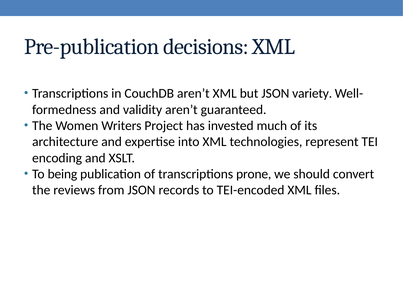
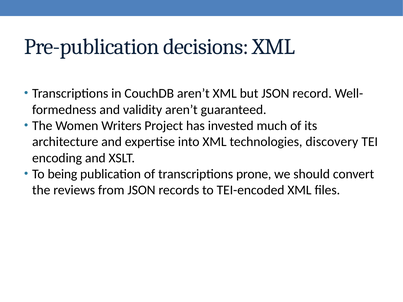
variety: variety -> record (312, 94)
represent: represent -> discovery (332, 142)
